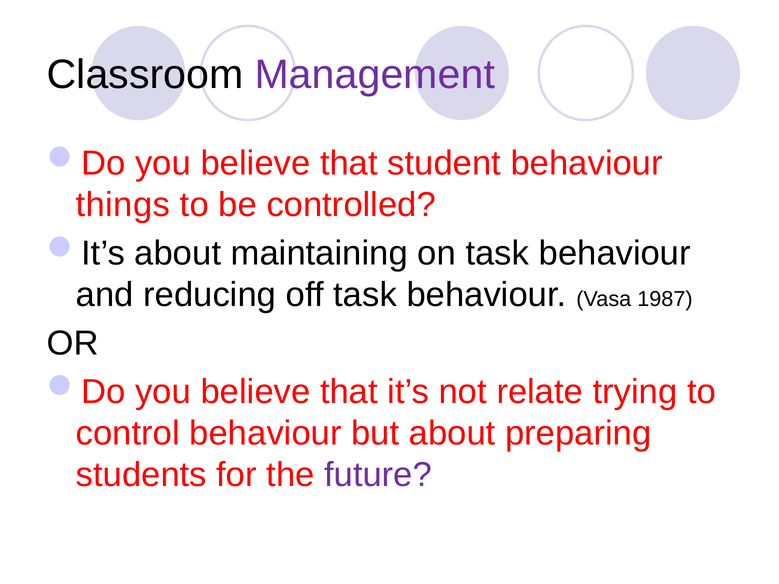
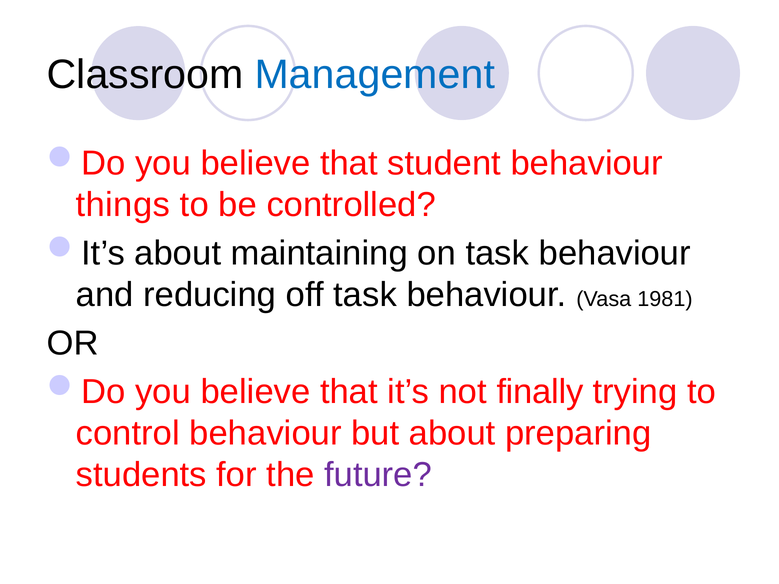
Management colour: purple -> blue (375, 75)
1987: 1987 -> 1981 (665, 299)
relate: relate -> finally (540, 392)
